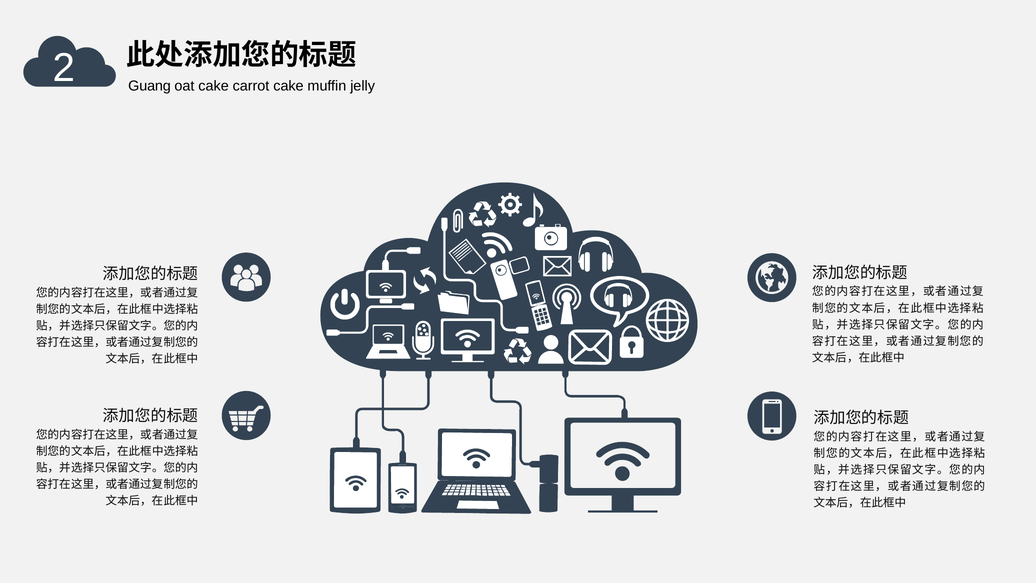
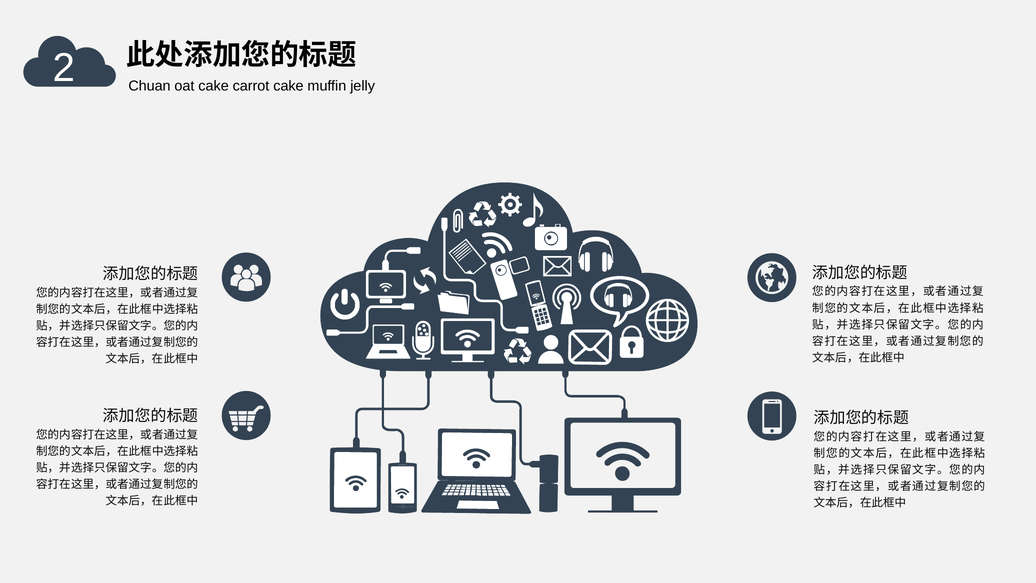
Guang: Guang -> Chuan (150, 86)
